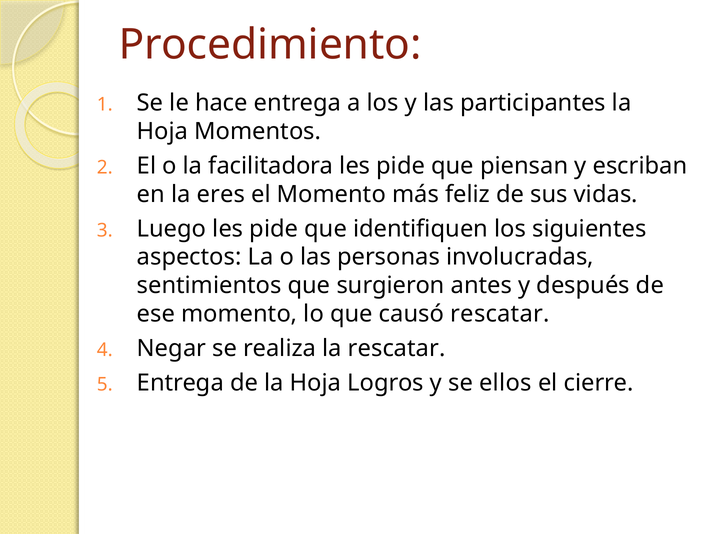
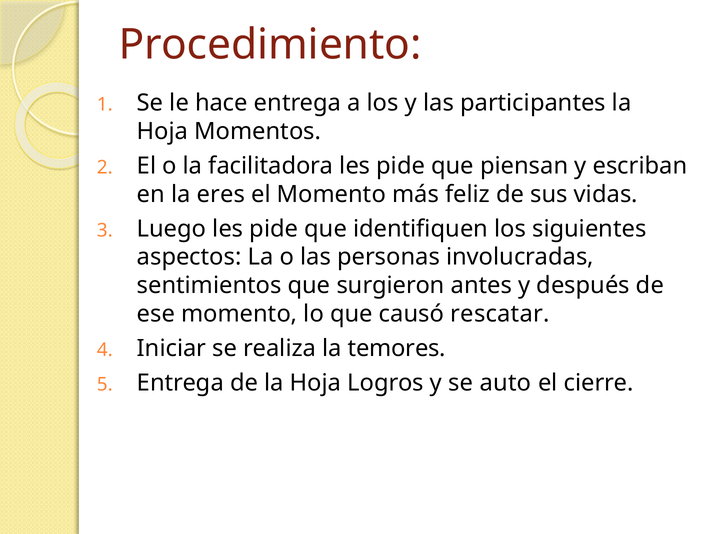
Negar: Negar -> Iniciar (172, 349)
la rescatar: rescatar -> temores (397, 349)
ellos: ellos -> auto (505, 383)
